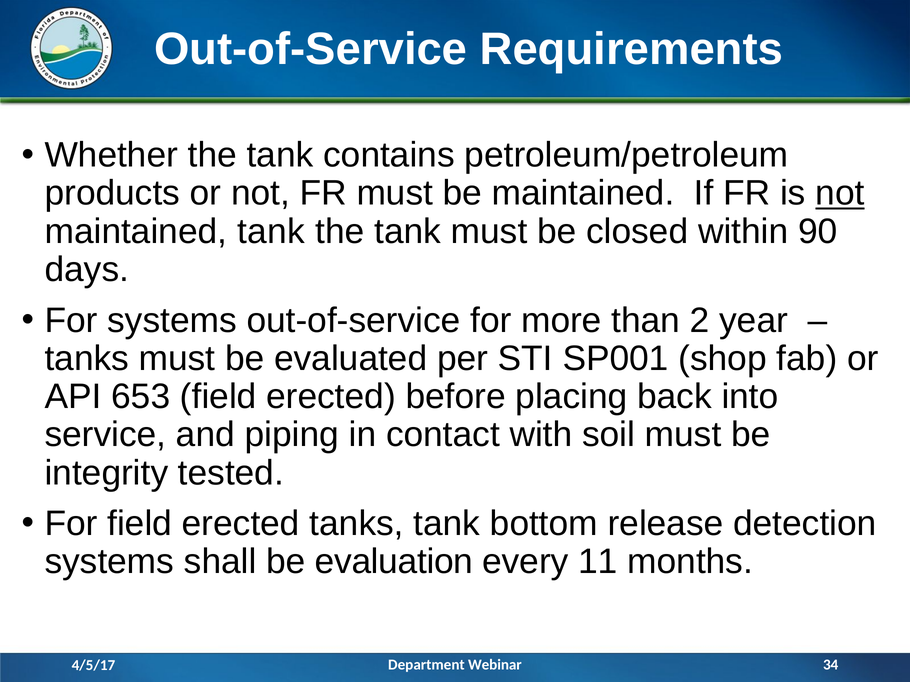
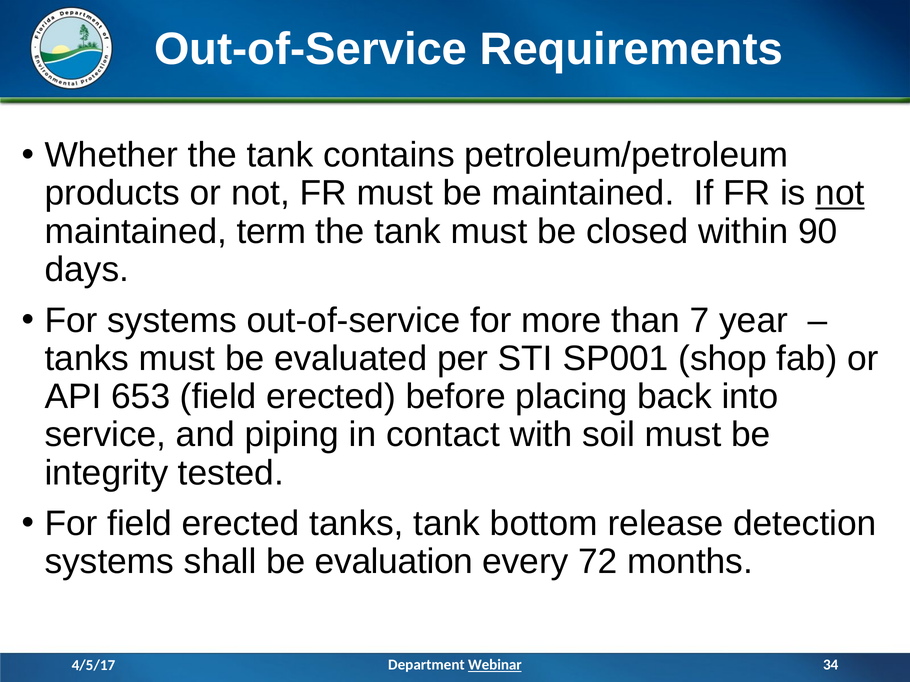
maintained tank: tank -> term (272, 232)
2: 2 -> 7 (700, 321)
11: 11 -> 72 (598, 562)
Webinar underline: none -> present (495, 665)
